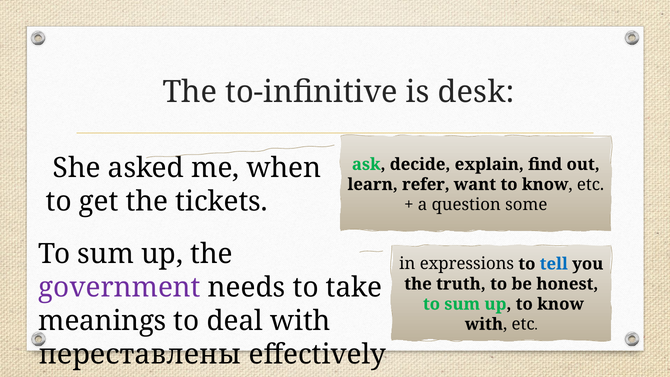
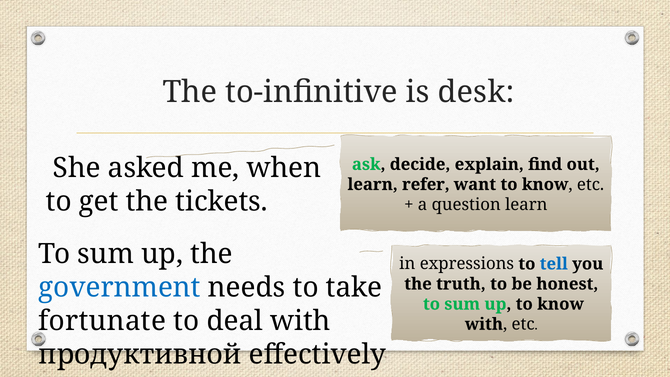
question some: some -> learn (526, 205)
government colour: purple -> blue (120, 287)
meanings: meanings -> fortunate (102, 321)
переставлены: переставлены -> продуктивной (140, 354)
